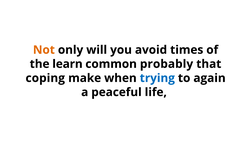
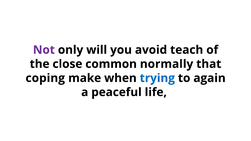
Not colour: orange -> purple (44, 50)
times: times -> teach (187, 50)
learn: learn -> close (67, 64)
probably: probably -> normally (167, 64)
